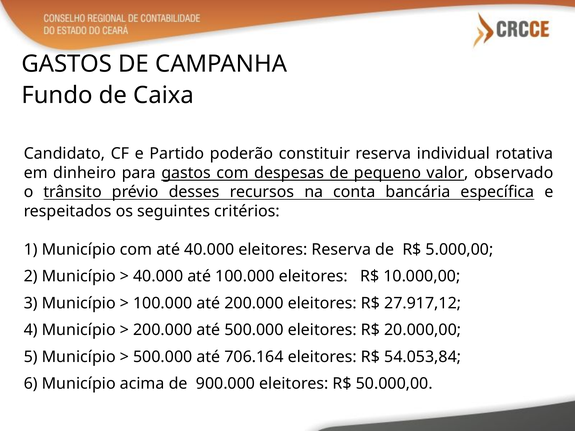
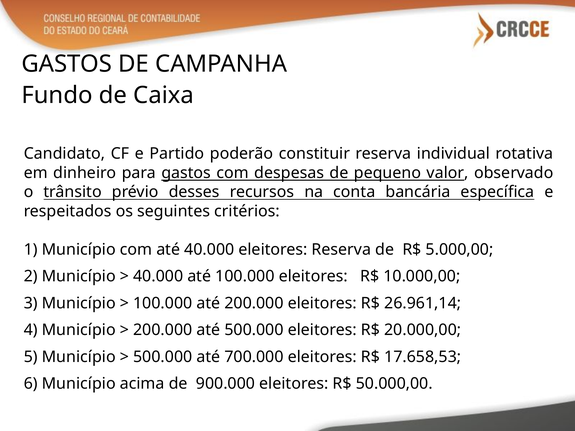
27.917,12: 27.917,12 -> 26.961,14 (423, 303)
706.164: 706.164 -> 700.000 (254, 357)
54.053,84: 54.053,84 -> 17.658,53 (423, 357)
